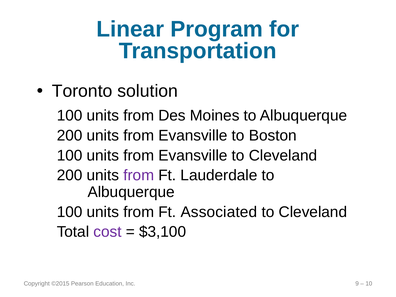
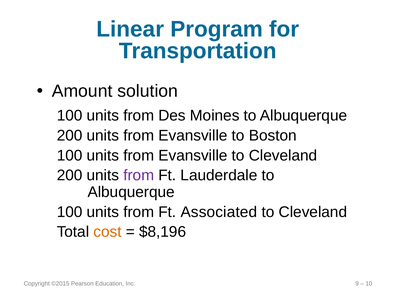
Toronto: Toronto -> Amount (82, 91)
cost colour: purple -> orange (108, 232)
$3,100: $3,100 -> $8,196 (163, 232)
